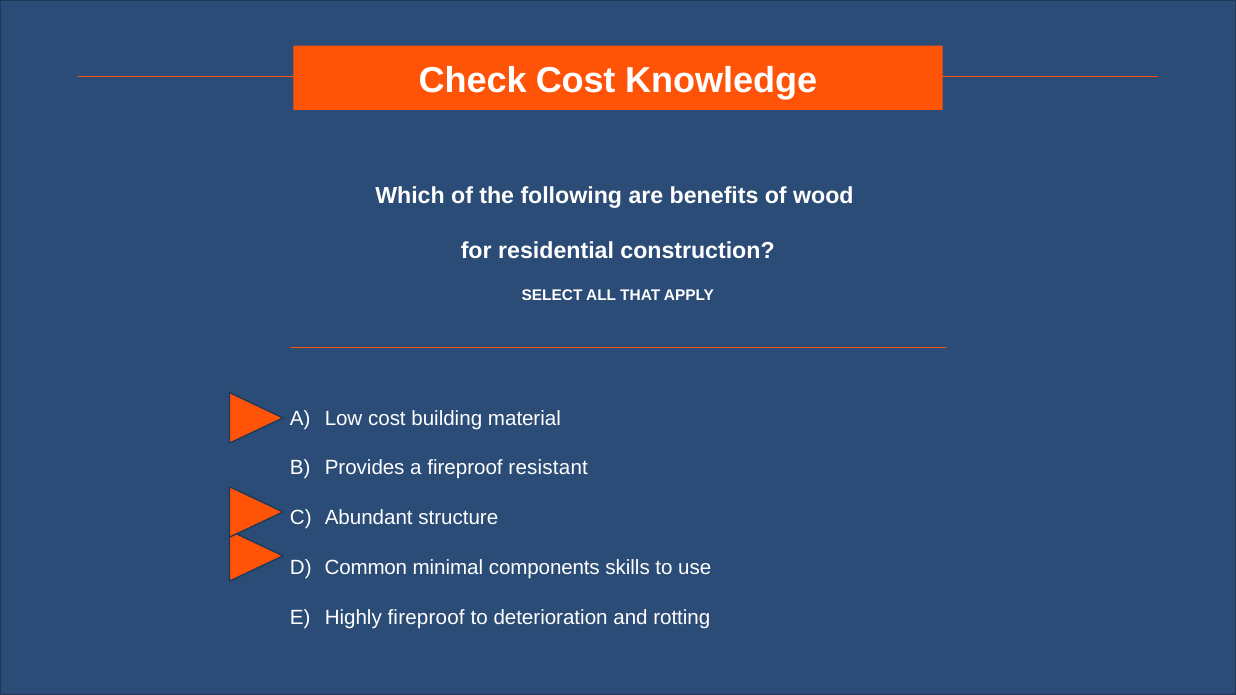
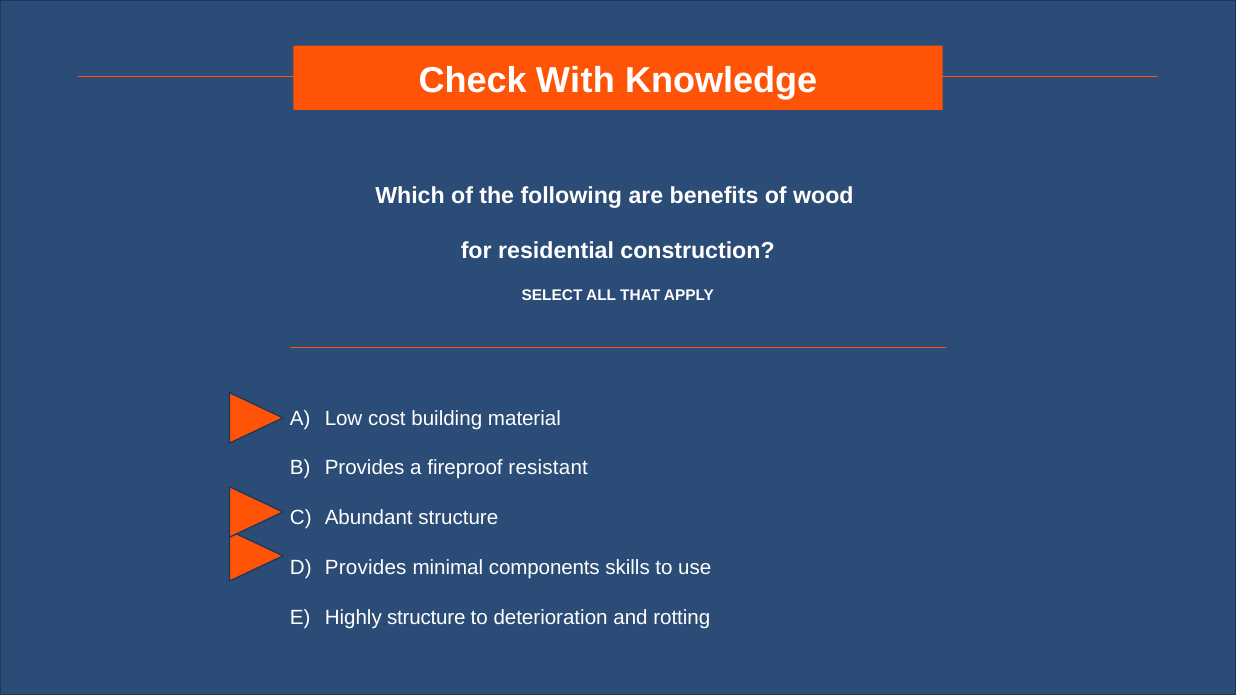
Check Cost: Cost -> With (575, 80)
Common: Common -> Provides (366, 568)
Highly fireproof: fireproof -> structure (426, 618)
